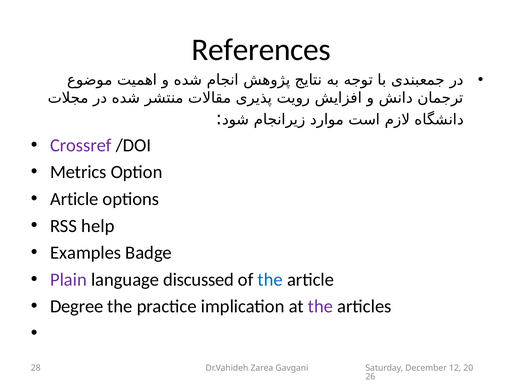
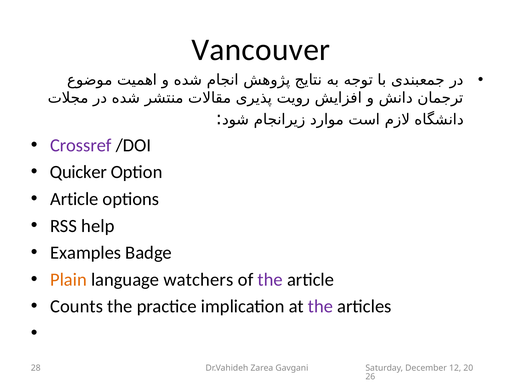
References: References -> Vancouver (261, 50)
Metrics: Metrics -> Quicker (78, 172)
Plain colour: purple -> orange (68, 279)
discussed: discussed -> watchers (198, 279)
the colour: blue -> purple (270, 279)
Degree: Degree -> Counts (77, 306)
